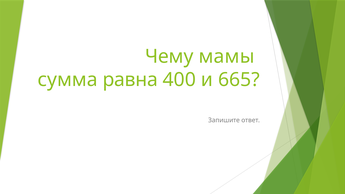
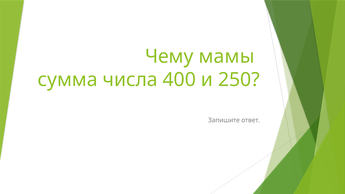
равна: равна -> числа (130, 80)
665: 665 -> 250 (239, 80)
